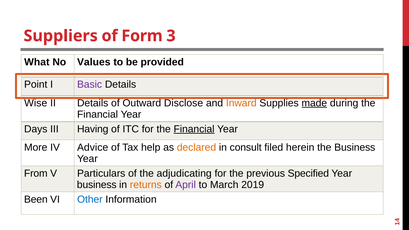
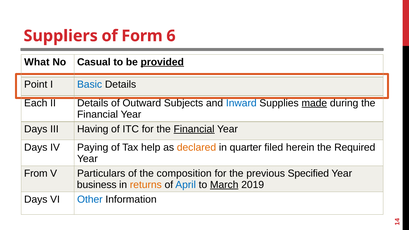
3: 3 -> 6 (171, 36)
Values: Values -> Casual (94, 62)
provided underline: none -> present (162, 62)
Basic colour: purple -> blue (90, 85)
Wise: Wise -> Each (36, 103)
Disclose: Disclose -> Subjects (184, 103)
Inward colour: orange -> blue (241, 103)
More: More -> Days (36, 147)
Advice: Advice -> Paying (93, 147)
consult: consult -> quarter (246, 147)
the Business: Business -> Required (355, 147)
adjudicating: adjudicating -> composition (184, 173)
April colour: purple -> blue (186, 185)
March underline: none -> present (224, 185)
Been: Been -> Days (36, 199)
